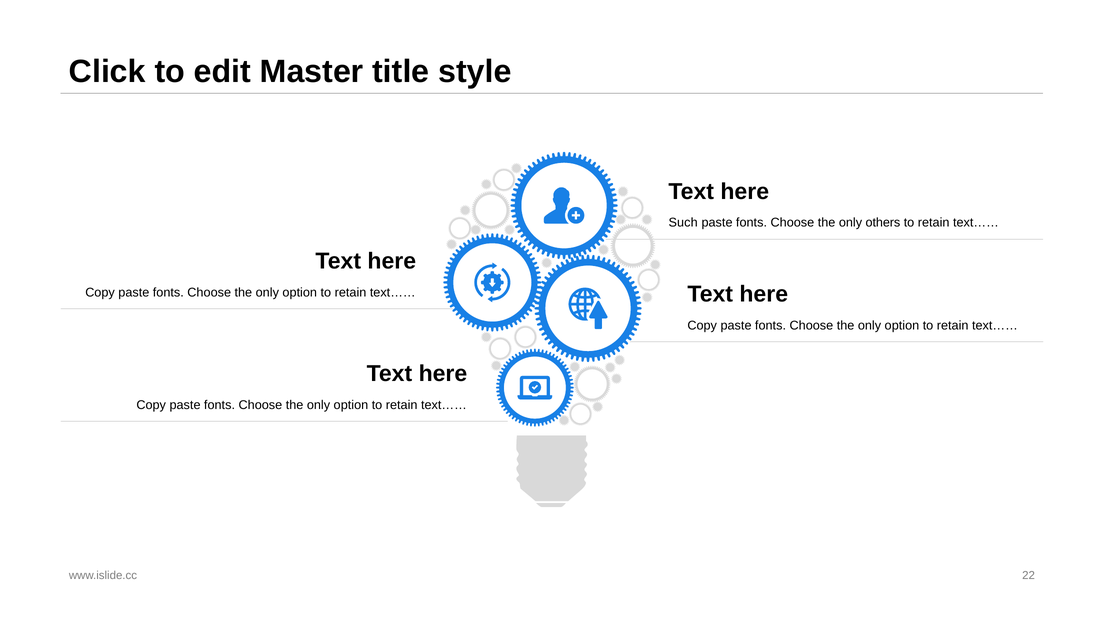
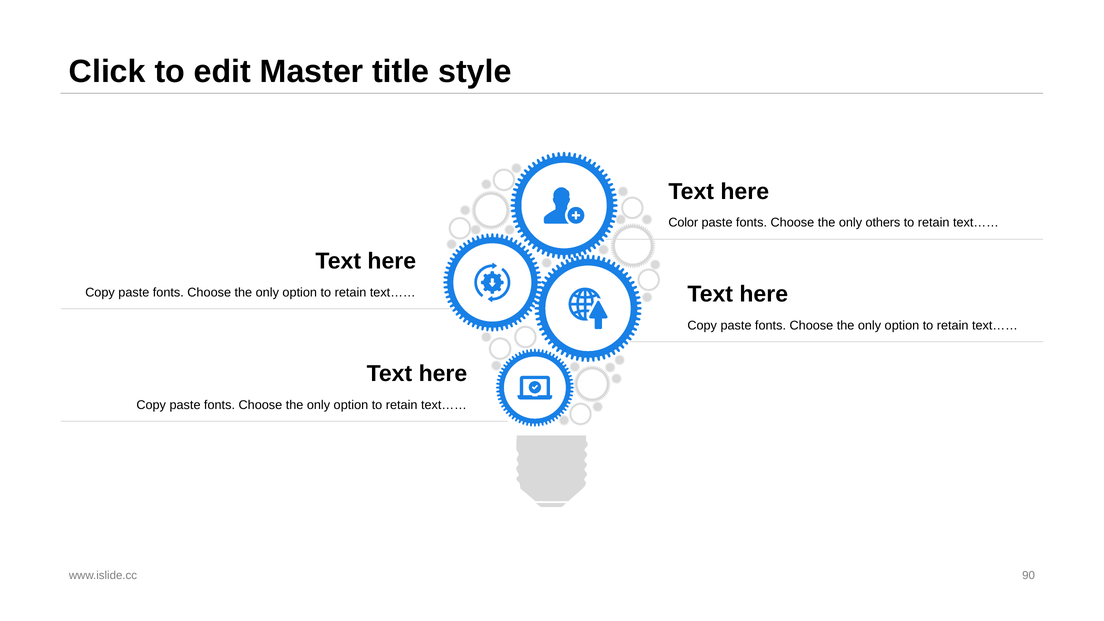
Such: Such -> Color (683, 223)
22: 22 -> 90 (1029, 575)
